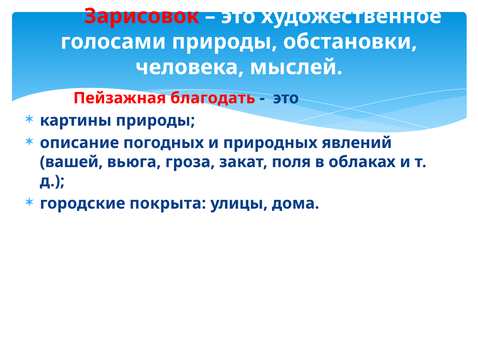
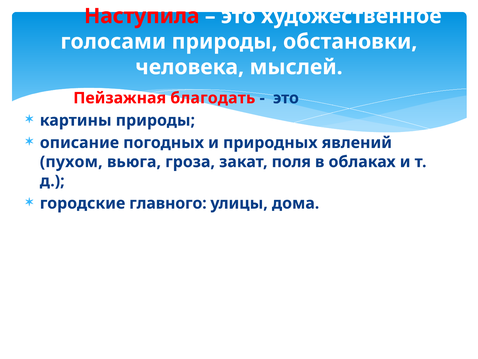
Зарисовок: Зарисовок -> Наступила (142, 16)
вашей: вашей -> пухом (71, 162)
покрыта: покрыта -> главного (168, 203)
